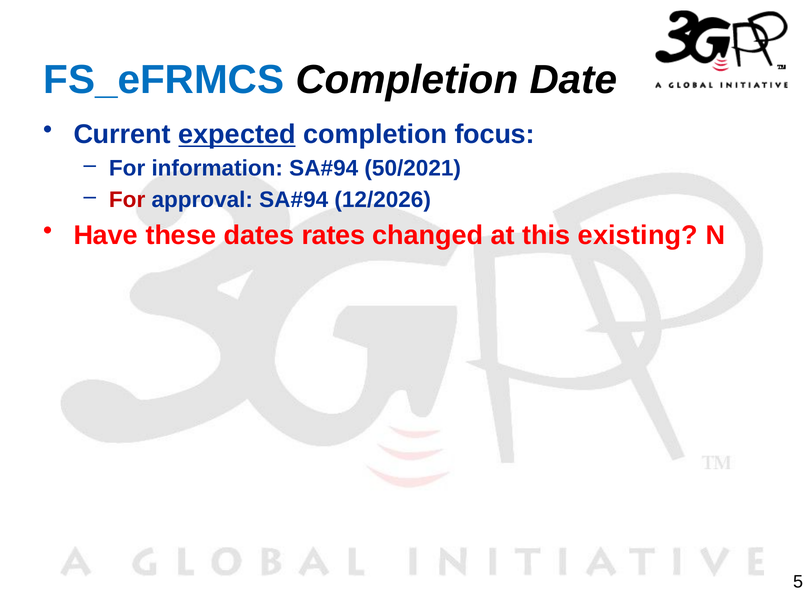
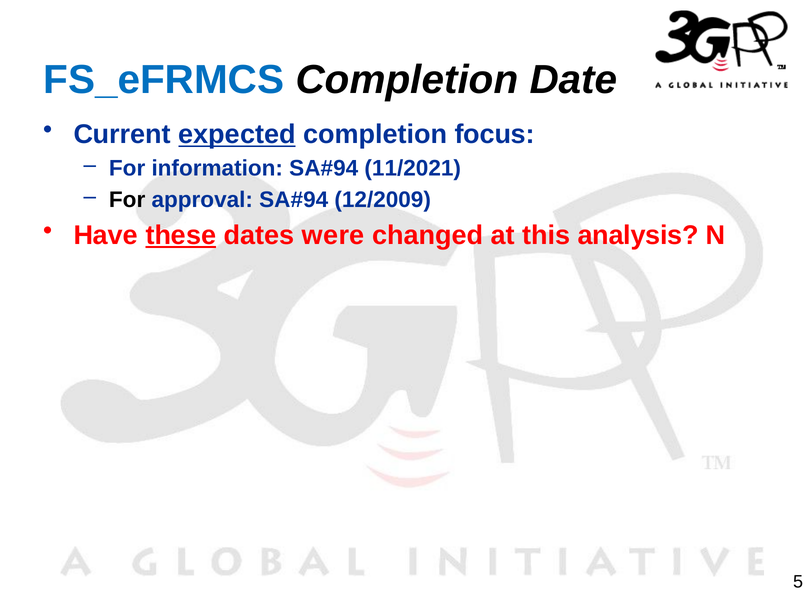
50/2021: 50/2021 -> 11/2021 (413, 168)
For colour: red -> black (127, 200)
12/2026: 12/2026 -> 12/2009 (383, 200)
these underline: none -> present (181, 235)
rates: rates -> were (333, 235)
existing: existing -> analysis (638, 235)
